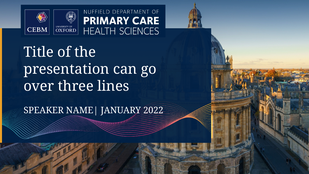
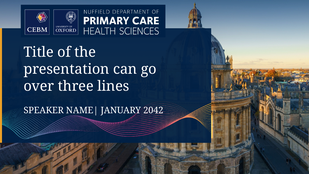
2022: 2022 -> 2042 (153, 110)
